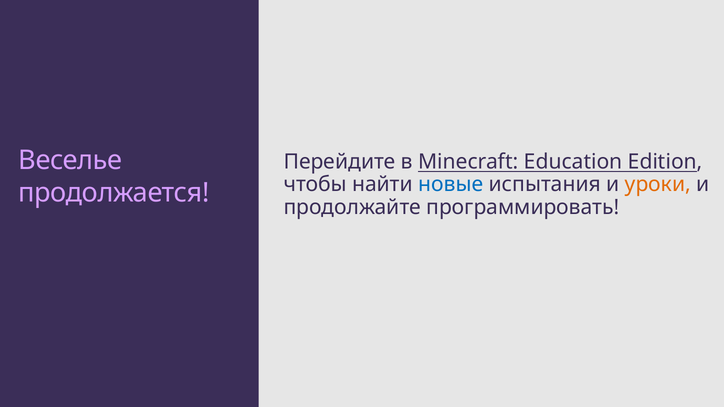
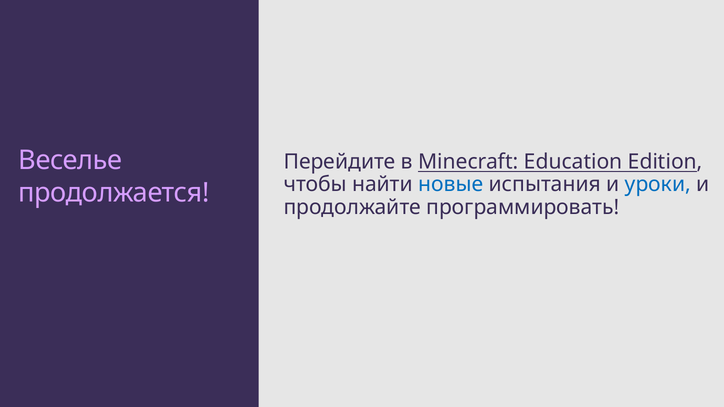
уроки colour: orange -> blue (658, 185)
